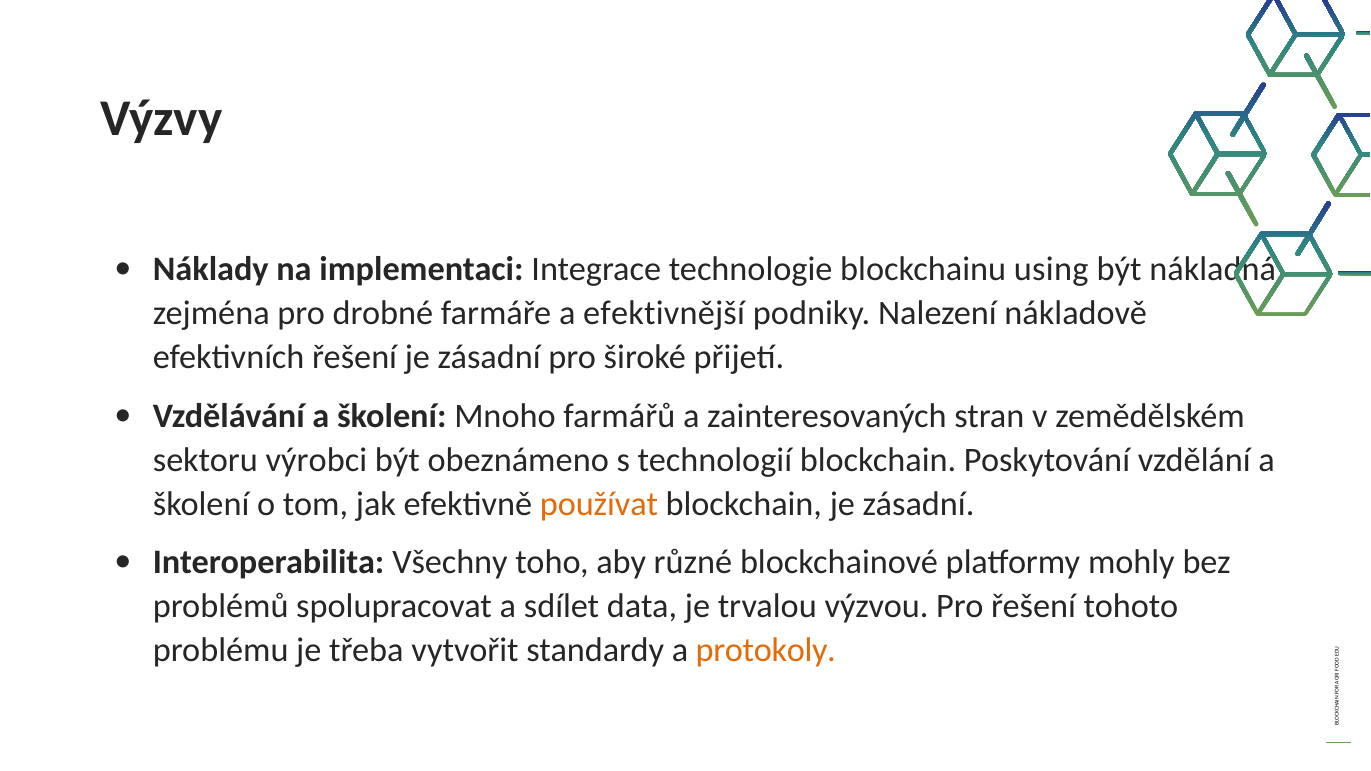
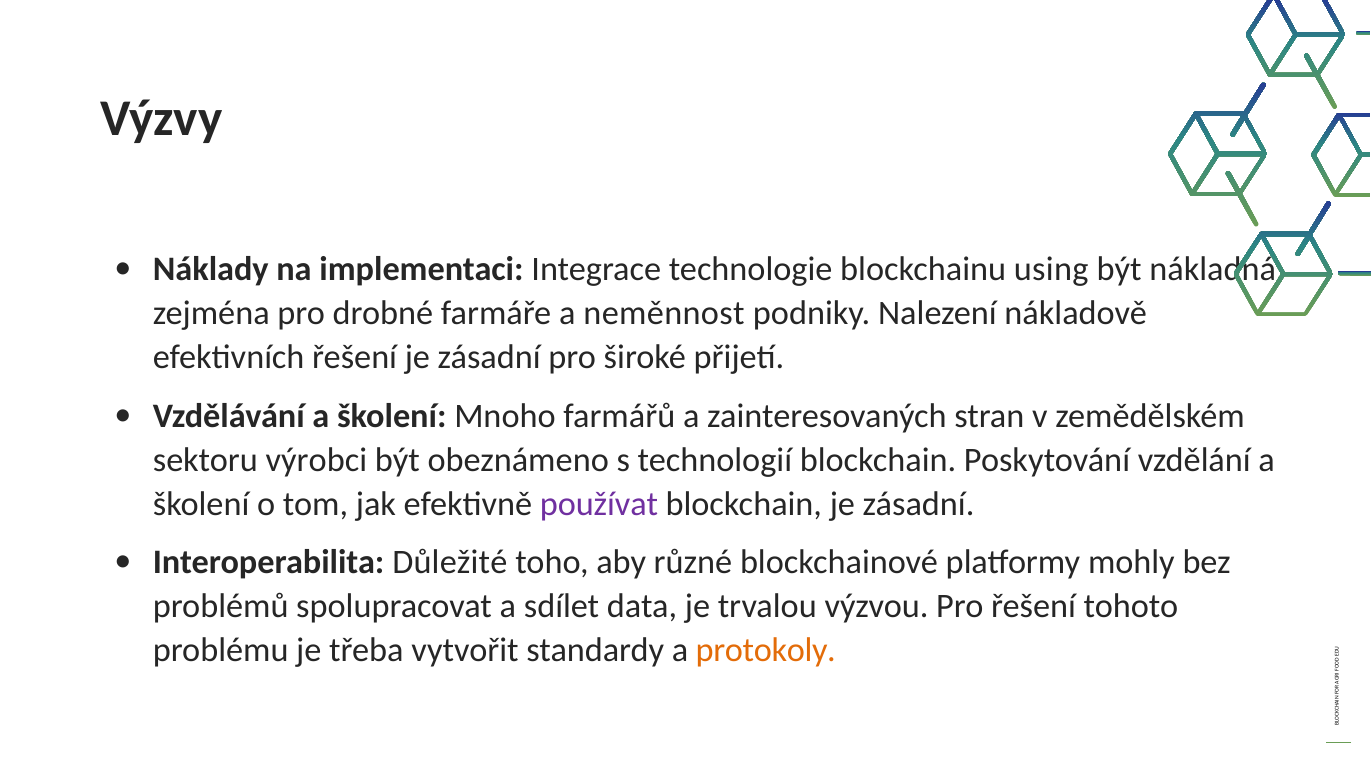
efektivnější: efektivnější -> neměnnost (664, 314)
používat colour: orange -> purple (599, 504)
Všechny: Všechny -> Důležité (450, 562)
